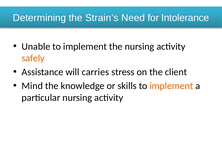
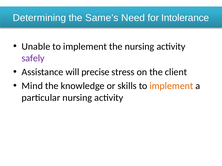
Strain’s: Strain’s -> Same’s (102, 18)
safely colour: orange -> purple (33, 58)
carries: carries -> precise (95, 72)
